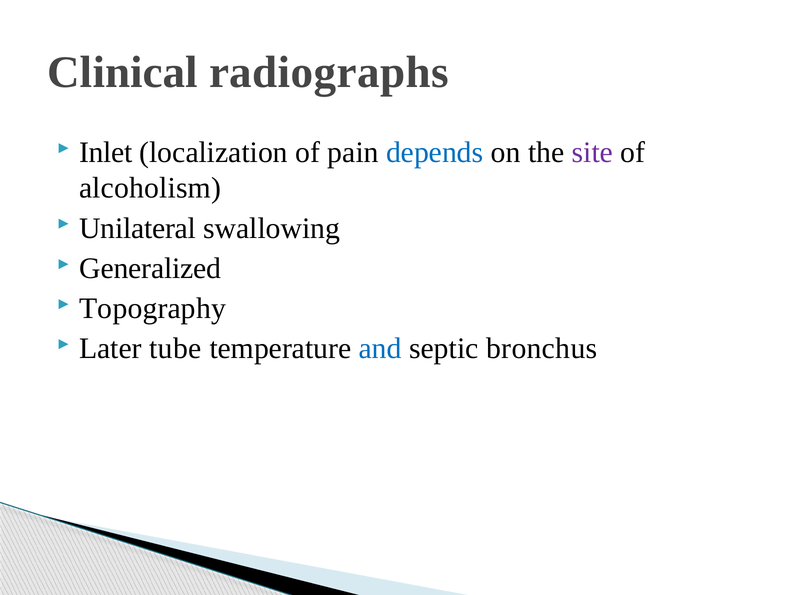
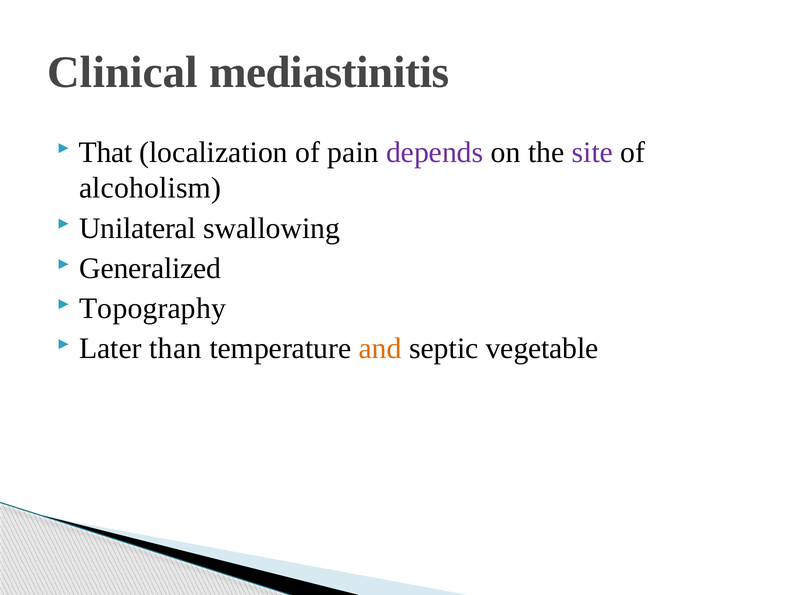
radiographs: radiographs -> mediastinitis (329, 73)
Inlet: Inlet -> That (106, 152)
depends colour: blue -> purple (435, 152)
tube: tube -> than (175, 348)
and colour: blue -> orange (380, 348)
bronchus: bronchus -> vegetable (542, 348)
